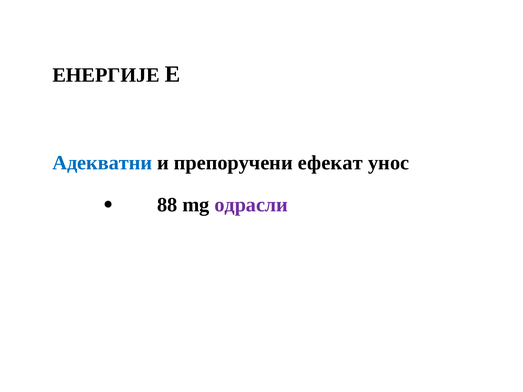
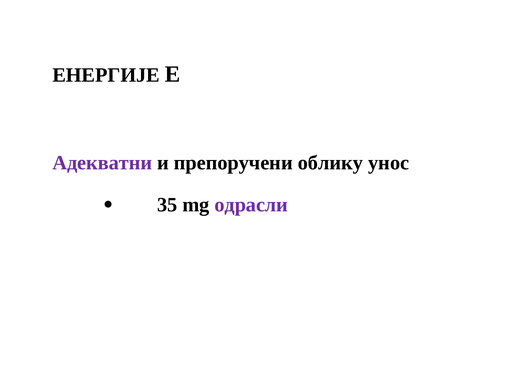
Адекватни colour: blue -> purple (102, 163)
ефекат: ефекат -> облику (330, 163)
88: 88 -> 35 (167, 205)
